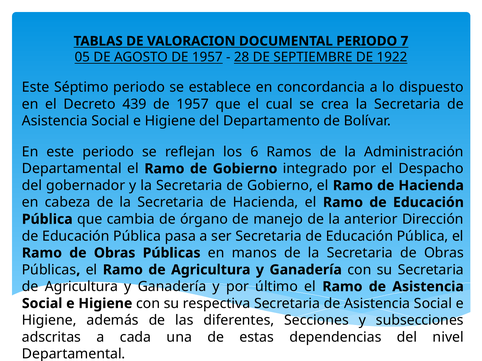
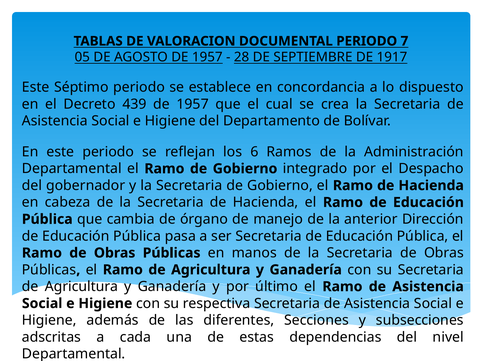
1922: 1922 -> 1917 (392, 57)
